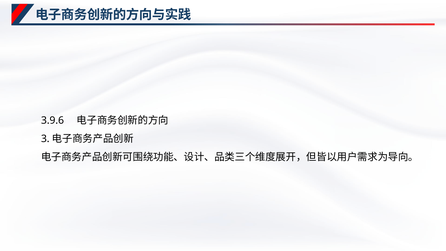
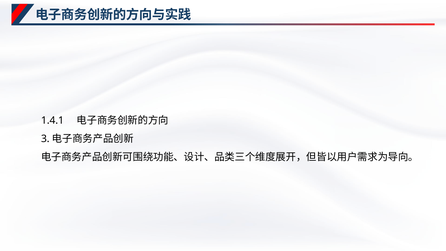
3.9.6: 3.9.6 -> 1.4.1 (52, 120)
